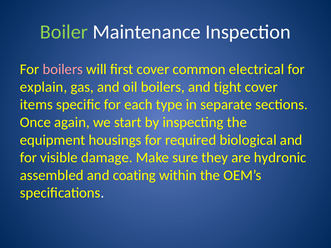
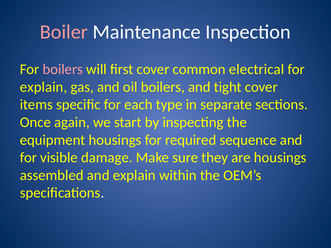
Boiler colour: light green -> pink (64, 32)
biological: biological -> sequence (248, 140)
are hydronic: hydronic -> housings (280, 158)
and coating: coating -> explain (134, 175)
